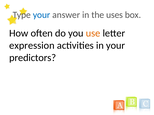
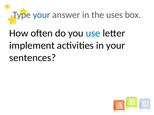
use colour: orange -> blue (93, 33)
expression: expression -> implement (32, 46)
predictors: predictors -> sentences (33, 58)
